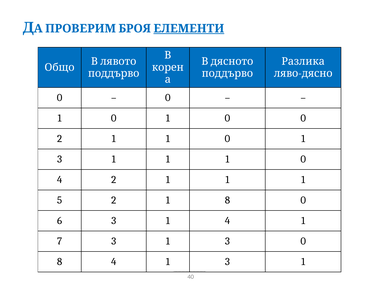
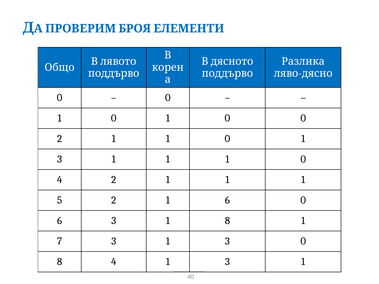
ЕЛЕМЕНТИ underline: present -> none (189, 29)
1 8: 8 -> 6 (227, 200)
1 4: 4 -> 8 (227, 221)
